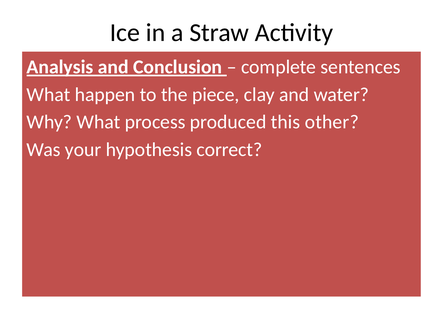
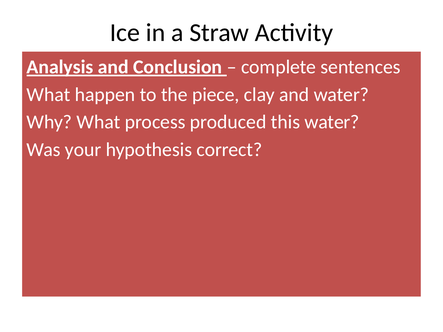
this other: other -> water (332, 122)
